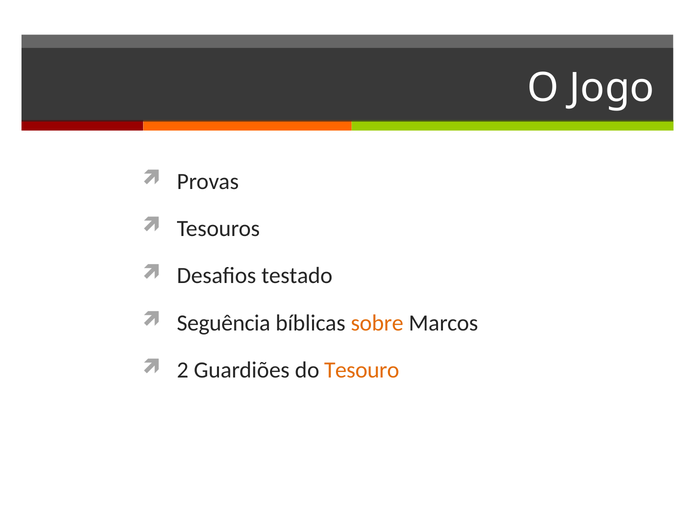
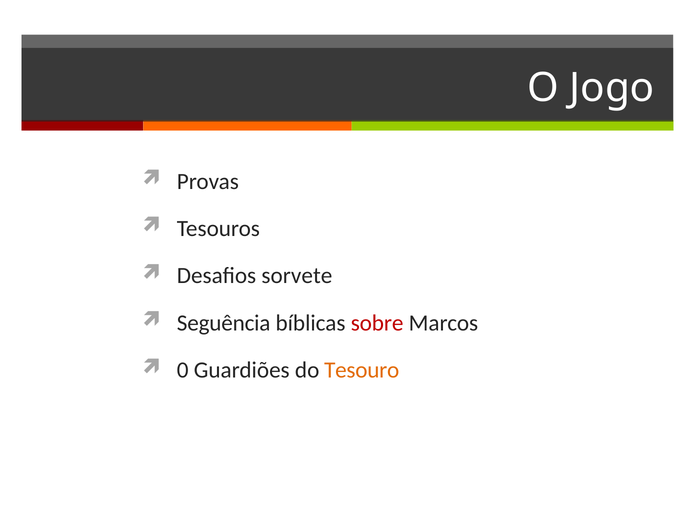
testado: testado -> sorvete (297, 275)
sobre colour: orange -> red (377, 323)
2: 2 -> 0 (183, 370)
